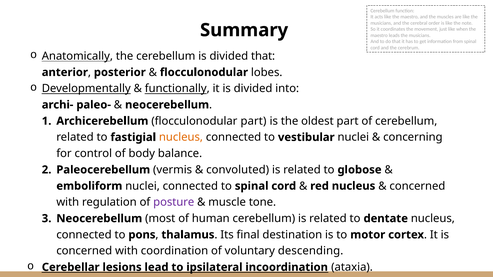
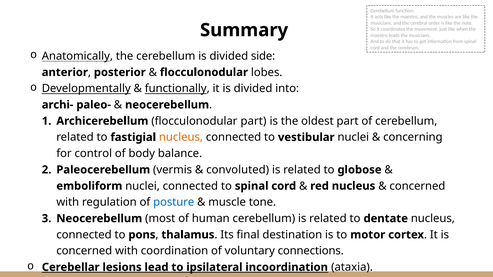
divided that: that -> side (263, 56)
posture colour: purple -> blue (174, 202)
descending: descending -> connections (311, 251)
